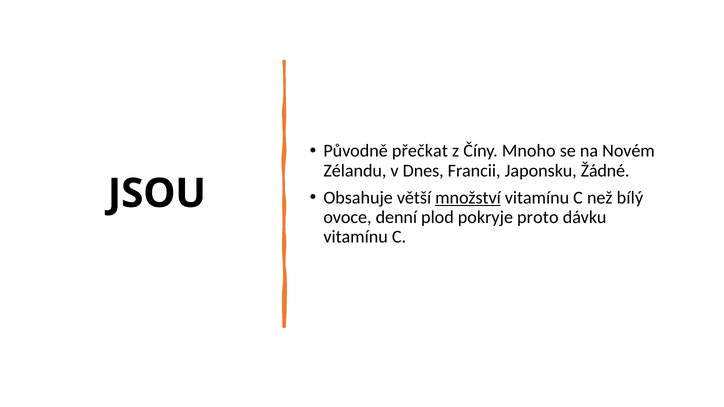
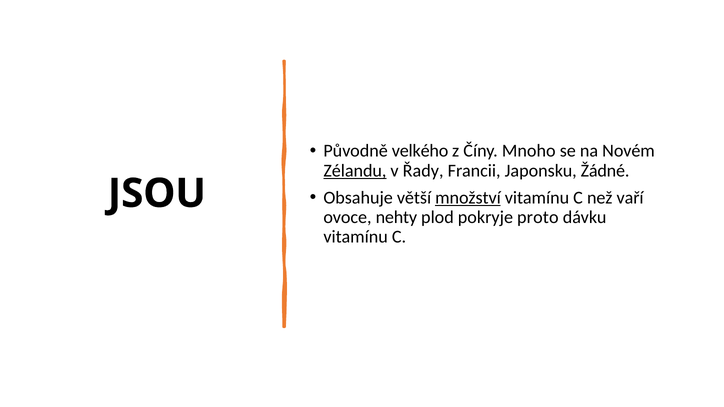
přečkat: přečkat -> velkého (420, 151)
Zélandu underline: none -> present (355, 171)
Dnes: Dnes -> Řady (423, 171)
bílý: bílý -> vaří (630, 198)
denní: denní -> nehty (396, 217)
